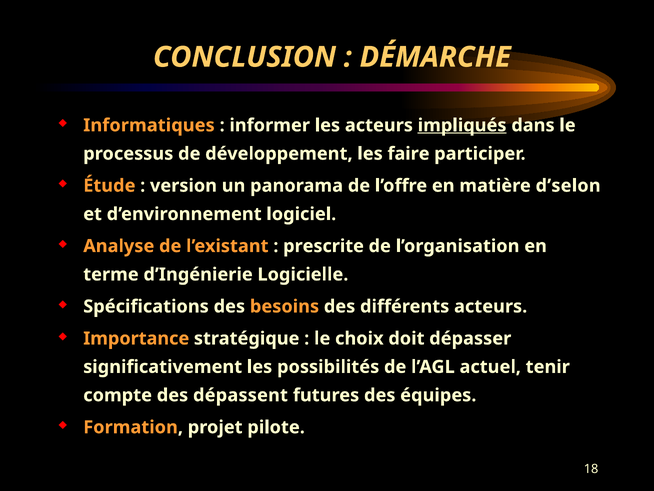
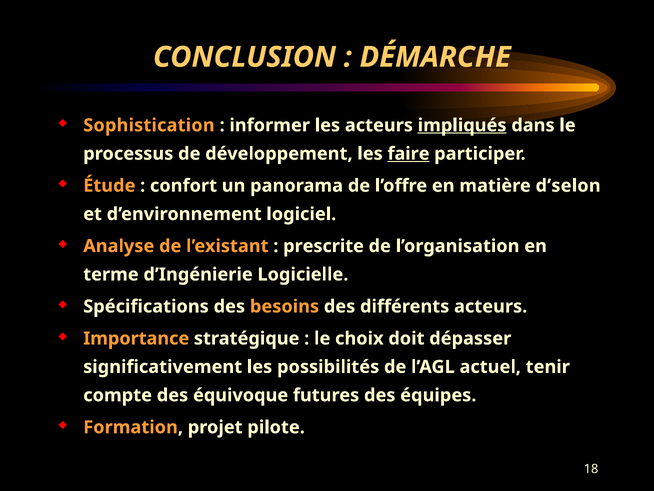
Informatiques: Informatiques -> Sophistication (149, 125)
faire underline: none -> present (409, 154)
version: version -> confort (183, 186)
dépassent: dépassent -> équivoque (241, 395)
